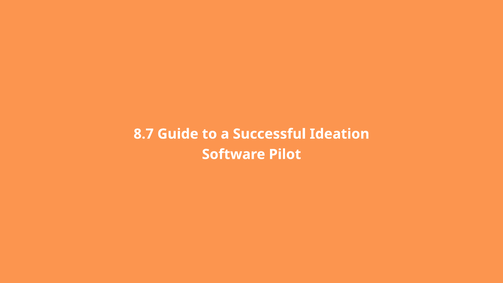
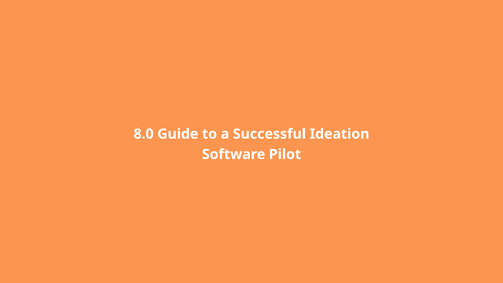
8.7: 8.7 -> 8.0 (144, 134)
